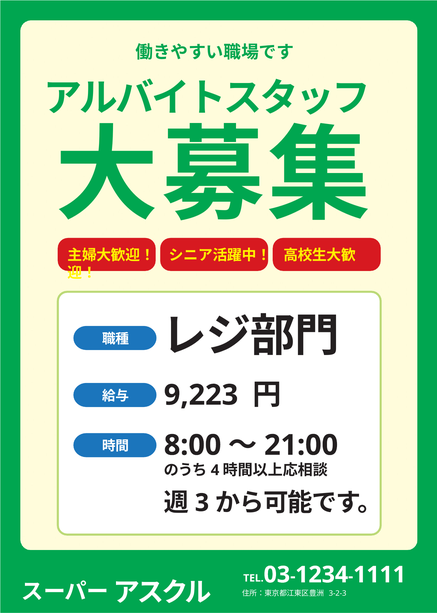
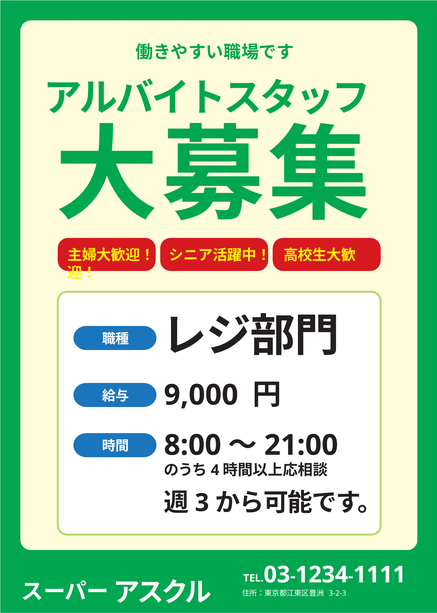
9,223: 9,223 -> 9,000 (201, 395)
